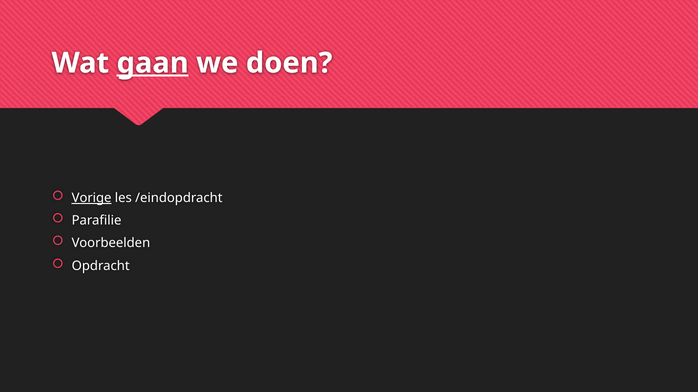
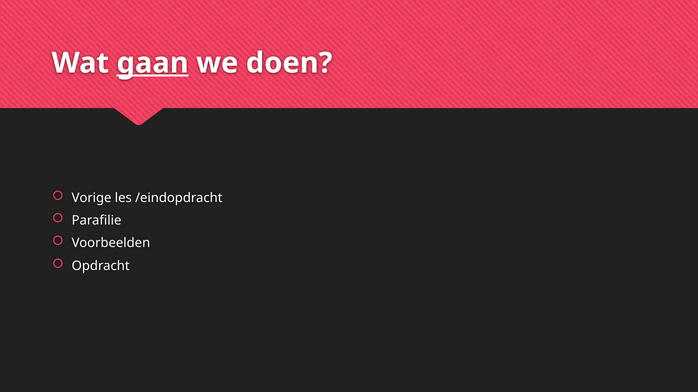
Vorige underline: present -> none (92, 198)
